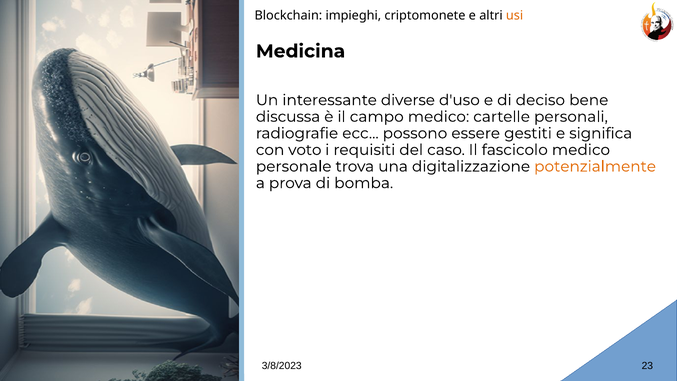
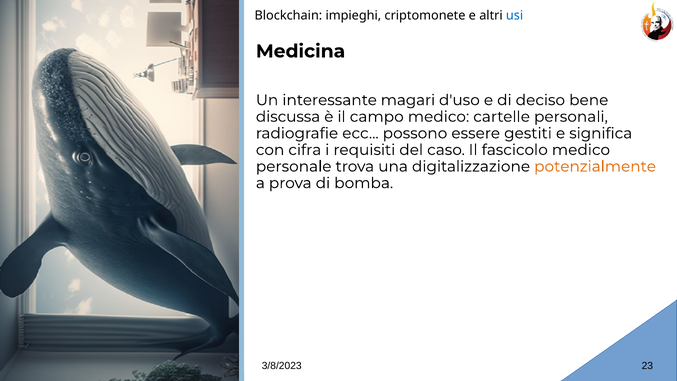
usi colour: orange -> blue (515, 16)
diverse: diverse -> magari (408, 100)
voto: voto -> cifra (305, 150)
